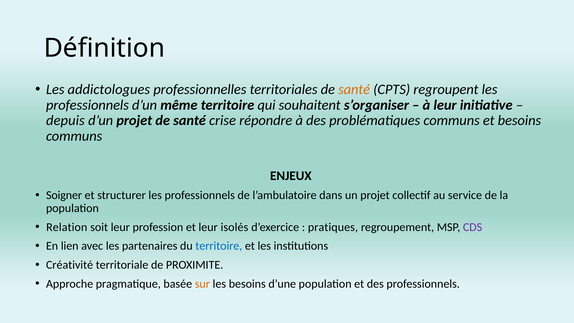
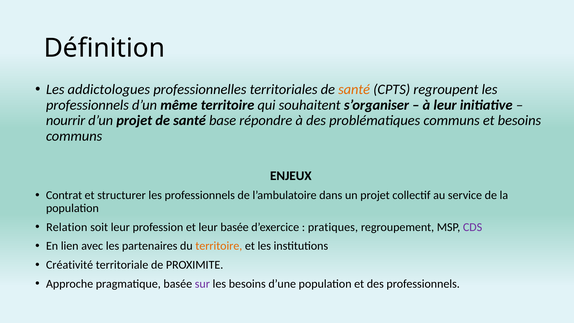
depuis: depuis -> nourrir (66, 120)
crise: crise -> base (223, 120)
Soigner: Soigner -> Contrat (64, 195)
leur isolés: isolés -> basée (235, 227)
territoire colour: blue -> orange (219, 246)
sur colour: orange -> purple (202, 284)
